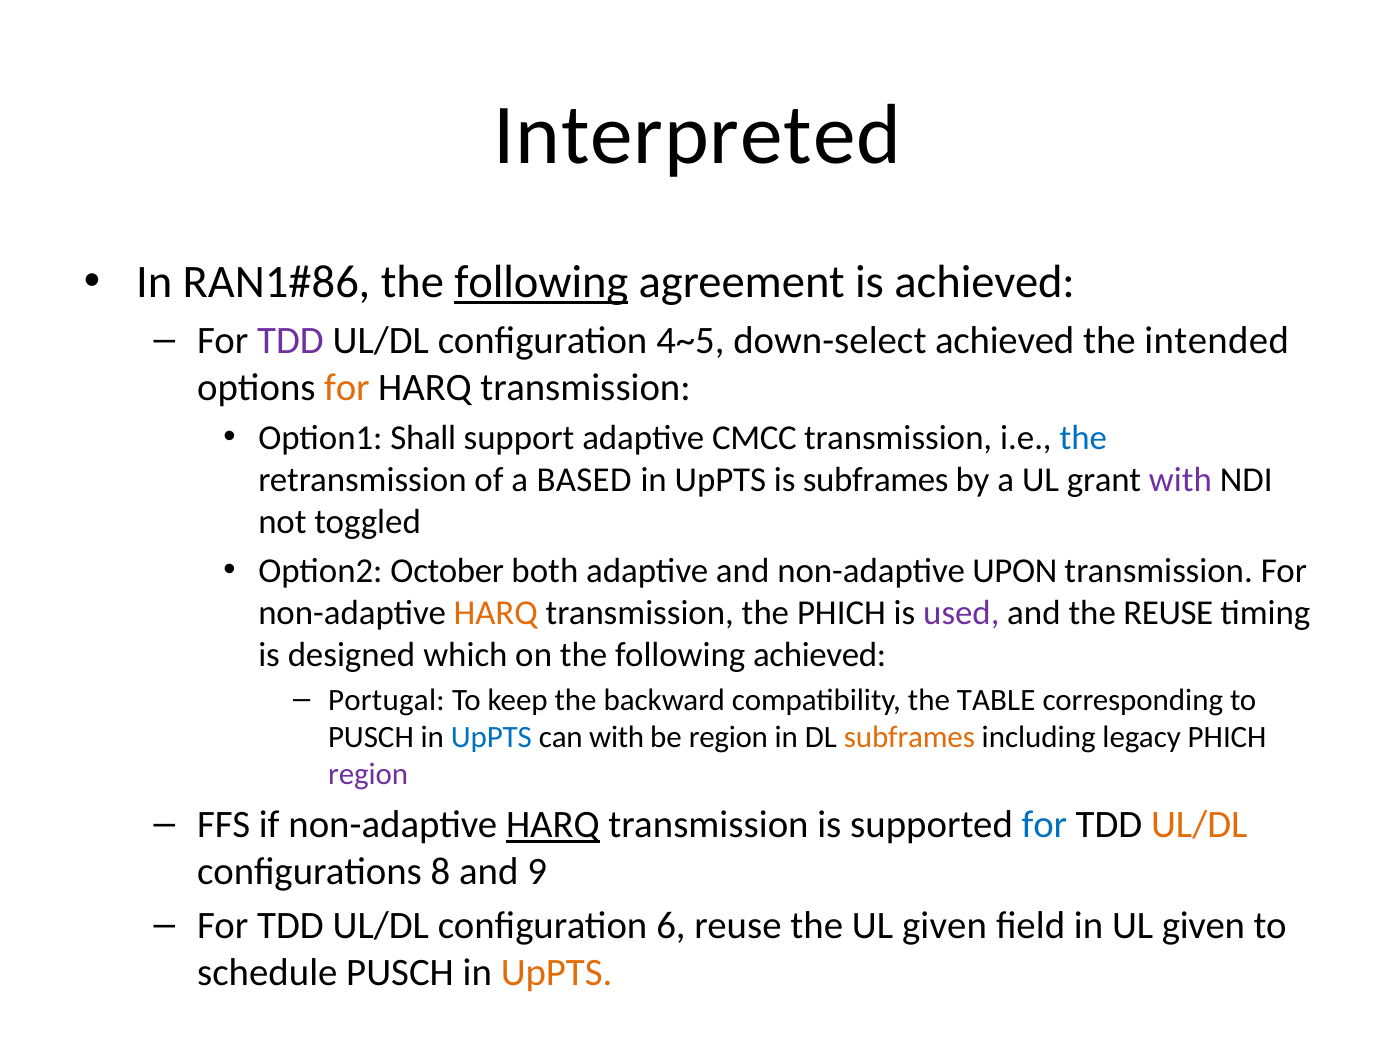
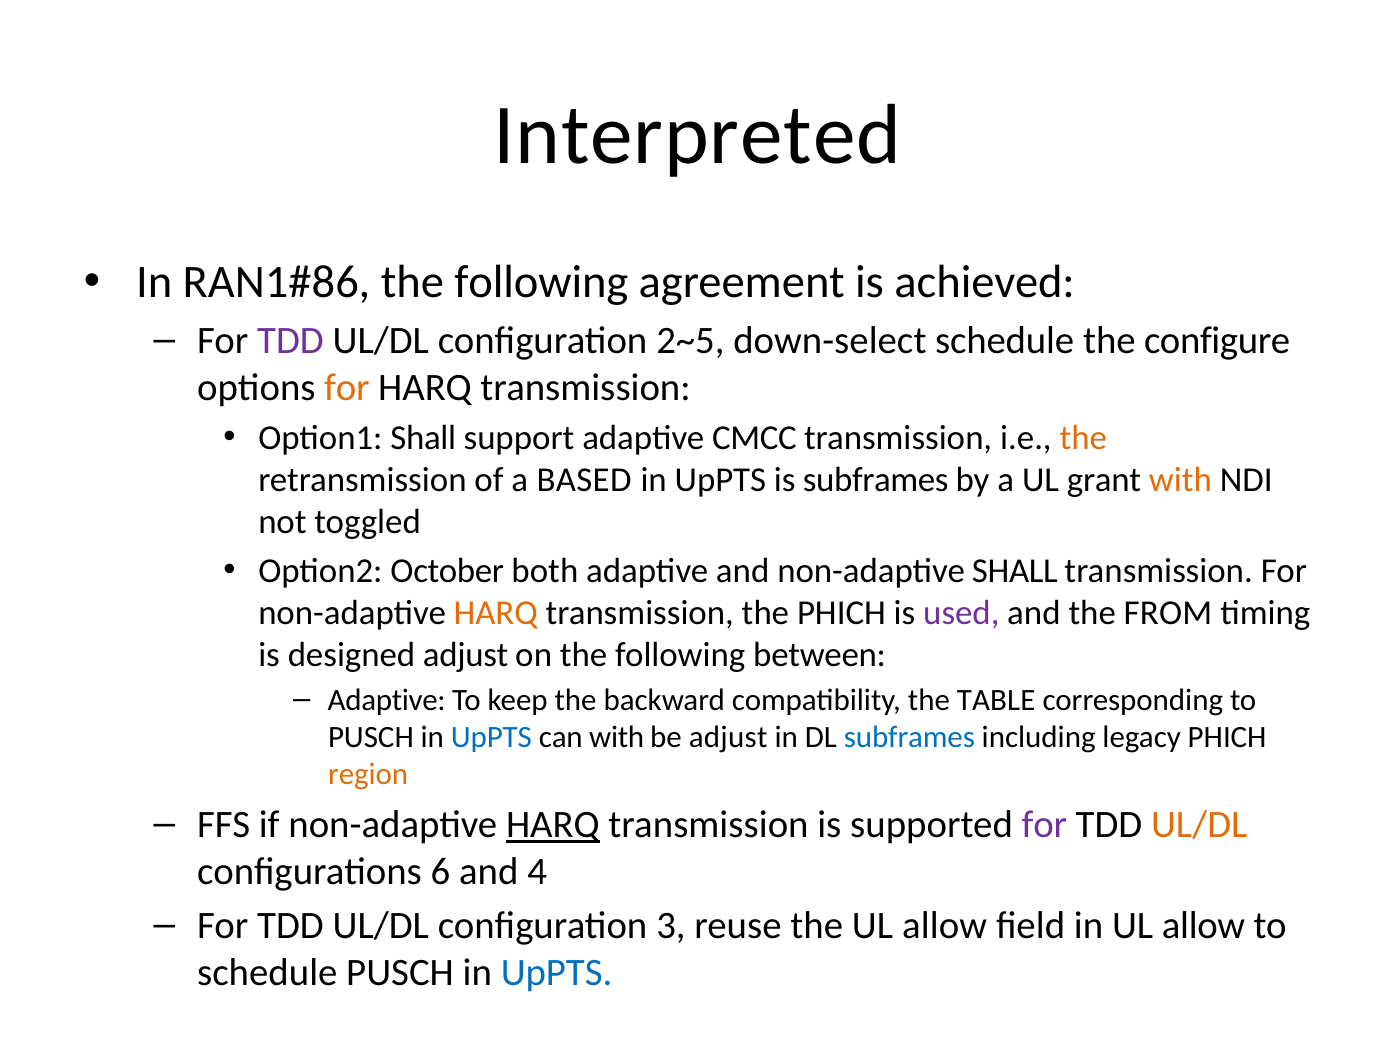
following underline: present -> none (541, 282)
4~5: 4~5 -> 2~5 (690, 341)
down-select achieved: achieved -> schedule (1005, 341)
intended: intended -> configure (1217, 341)
the colour: blue -> orange (1083, 438)
with colour: purple -> orange (1180, 480)
non-adaptive UPON: UPON -> SHALL (1015, 571)
the REUSE: REUSE -> FROM (1168, 613)
designed which: which -> adjust (466, 655)
following achieved: achieved -> between (820, 655)
Portugal: Portugal -> Adaptive (387, 700)
be region: region -> adjust (728, 737)
subframes colour: orange -> blue (909, 737)
region colour: purple -> orange (368, 775)
for colour: blue -> purple (1044, 825)
8: 8 -> 6 (440, 871)
9: 9 -> 4 (537, 871)
6: 6 -> 3 (671, 926)
the UL given: given -> allow (945, 926)
in UL given: given -> allow (1204, 926)
UpPTS colour: orange -> blue (557, 972)
